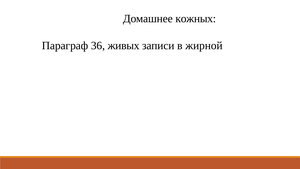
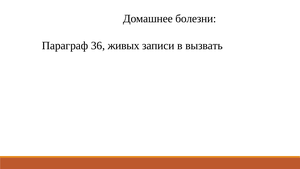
кожных: кожных -> болезни (196, 19)
жирной: жирной -> вызвать (204, 46)
